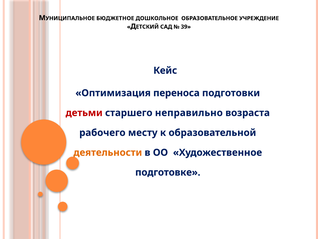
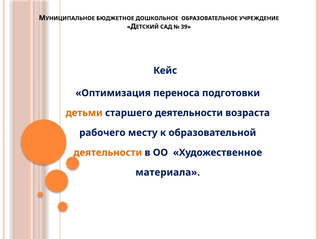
детьми colour: red -> orange (84, 113)
старшего неправильно: неправильно -> деятельности (189, 113)
подготовке: подготовке -> материала (168, 172)
